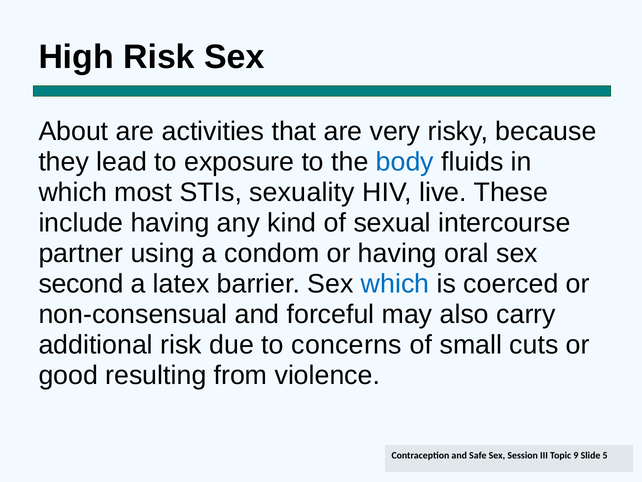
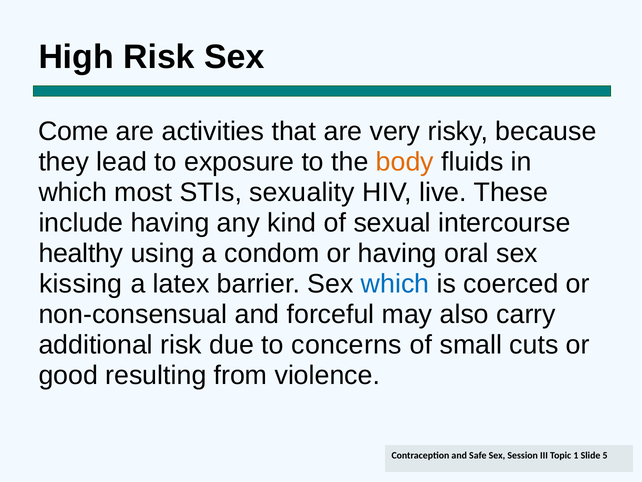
About: About -> Come (74, 131)
body colour: blue -> orange (405, 162)
partner: partner -> healthy (81, 253)
second: second -> kissing (81, 284)
9: 9 -> 1 (576, 455)
